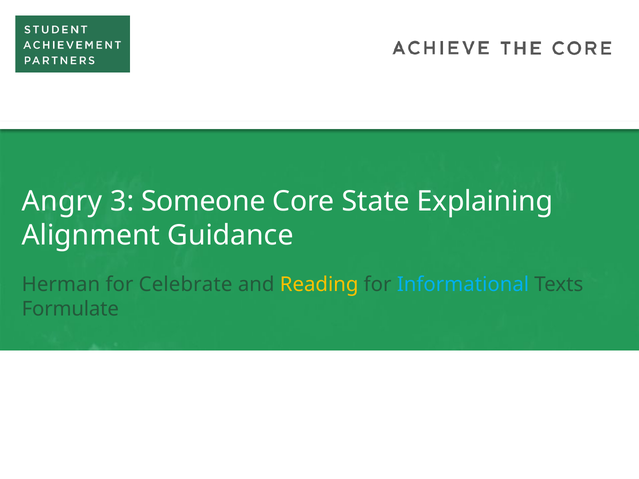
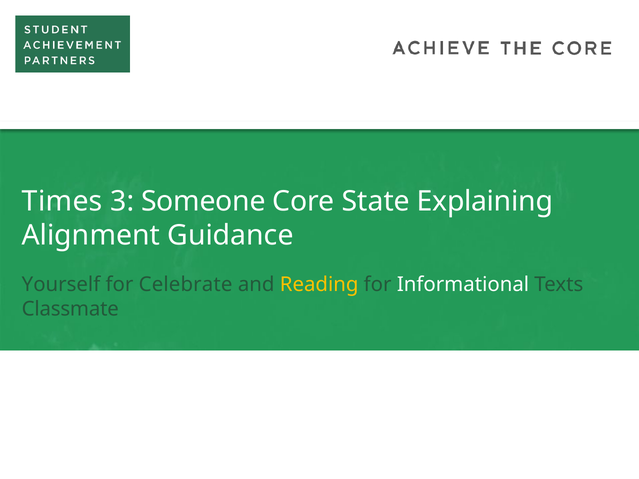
Angry: Angry -> Times (62, 201)
Herman: Herman -> Yourself (61, 285)
Informational colour: light blue -> white (463, 285)
Formulate: Formulate -> Classmate (70, 309)
